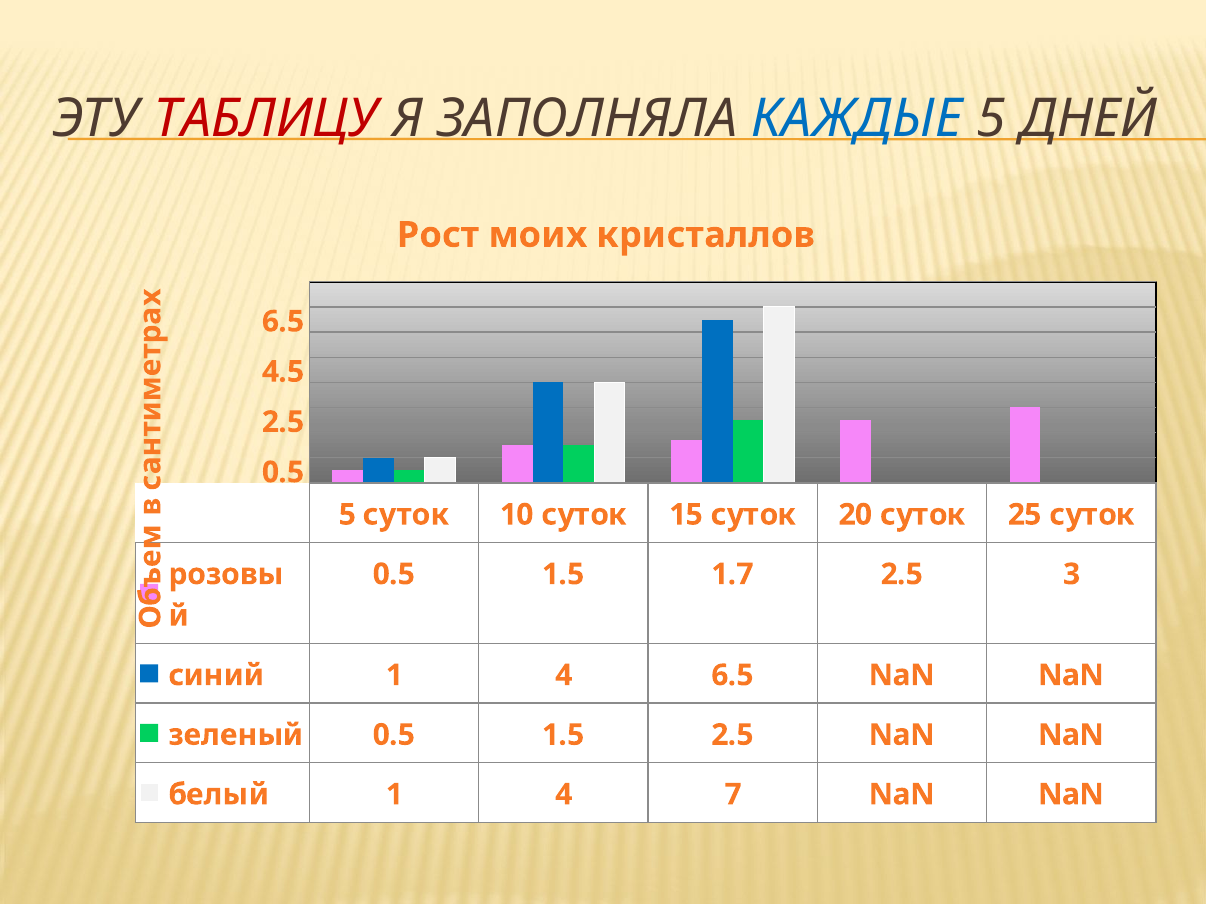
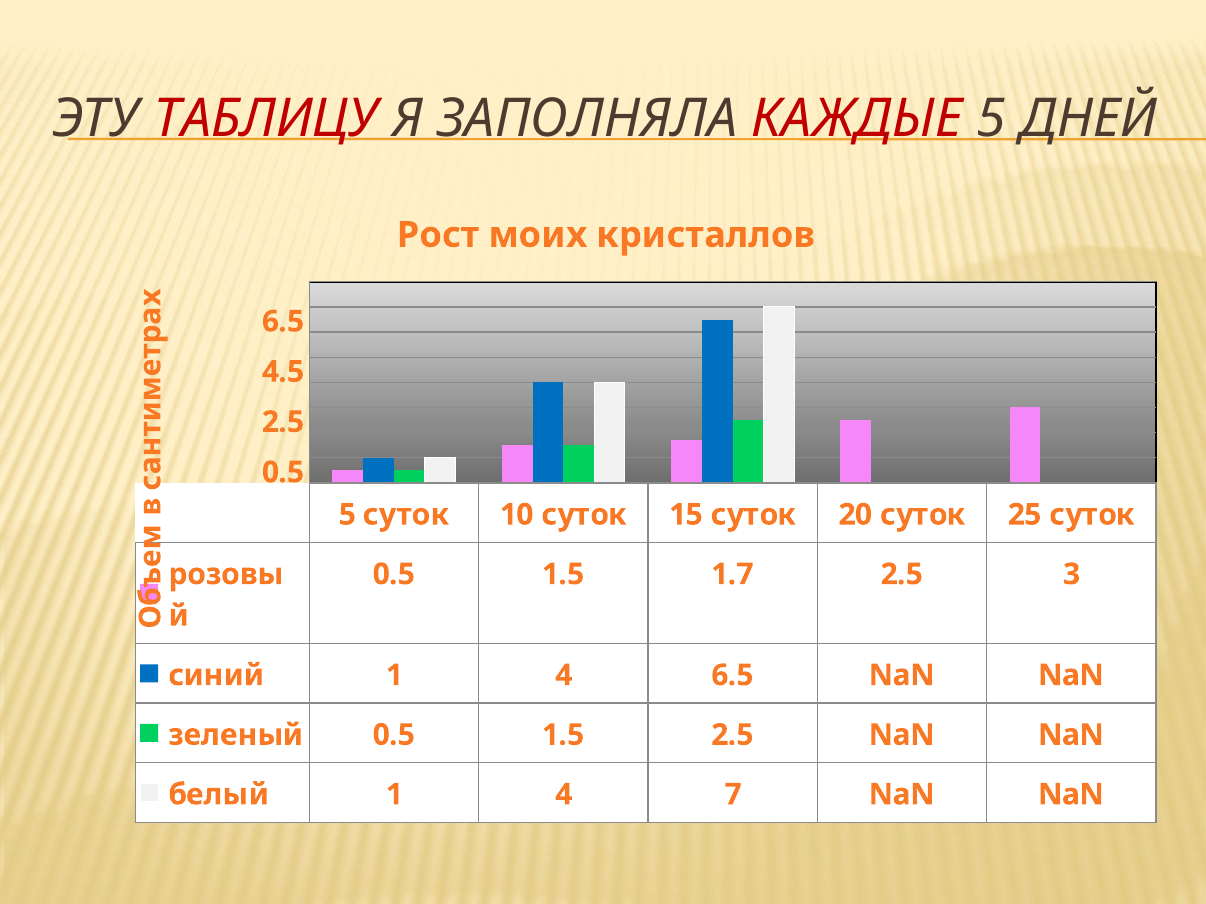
КАЖДЫЕ colour: blue -> red (857, 119)
